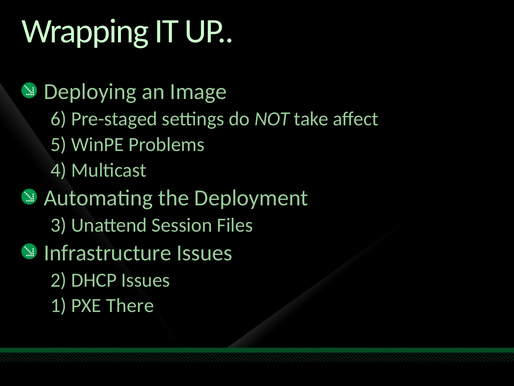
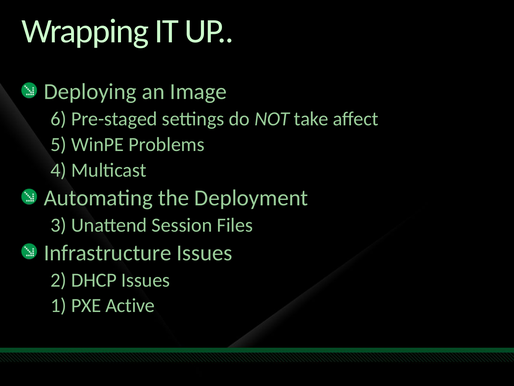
There: There -> Active (130, 305)
